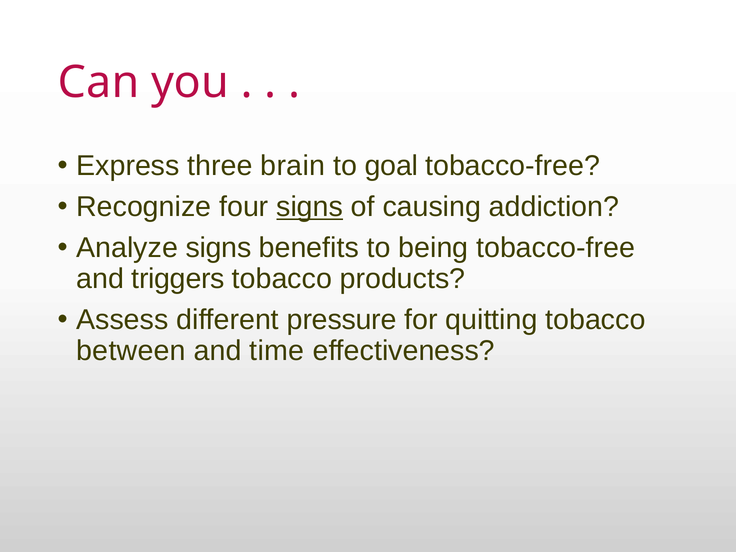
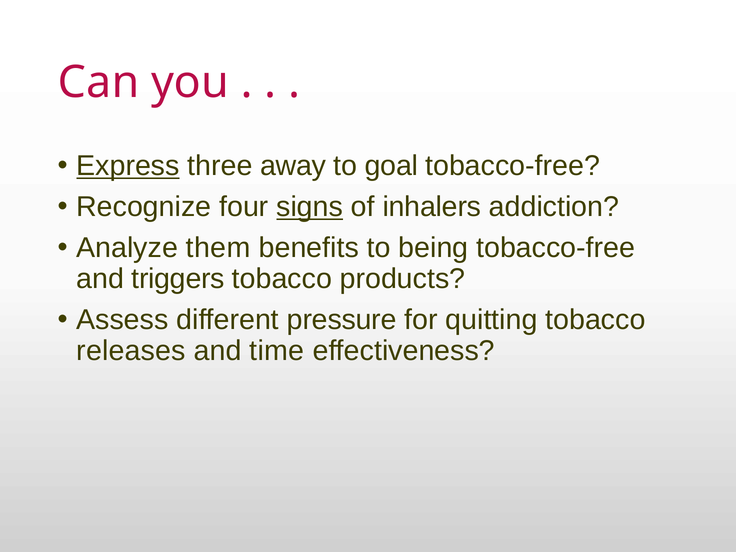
Express underline: none -> present (128, 166)
brain: brain -> away (293, 166)
causing: causing -> inhalers (432, 207)
Analyze signs: signs -> them (218, 248)
between: between -> releases (131, 351)
